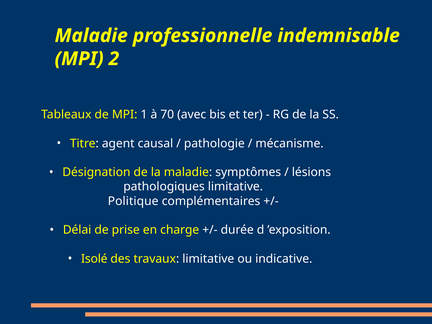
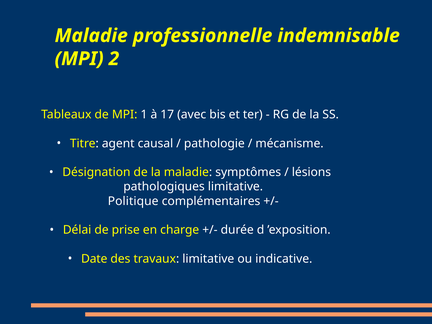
70: 70 -> 17 (167, 115)
Isolé: Isolé -> Date (94, 259)
